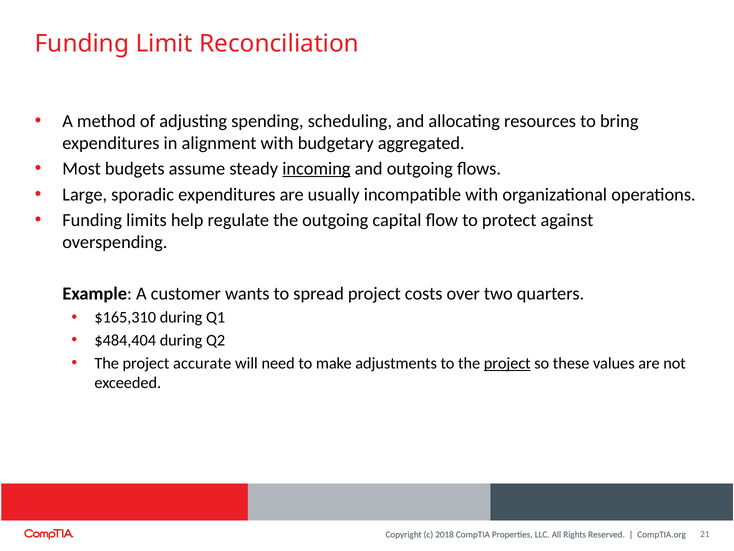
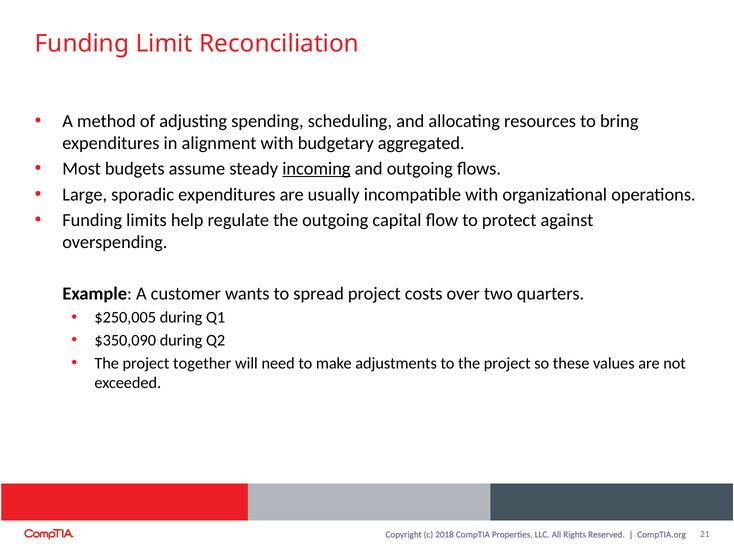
$165,310: $165,310 -> $250,005 (125, 317)
$484,404: $484,404 -> $350,090 (125, 340)
accurate: accurate -> together (202, 363)
project underline: present -> none (507, 363)
